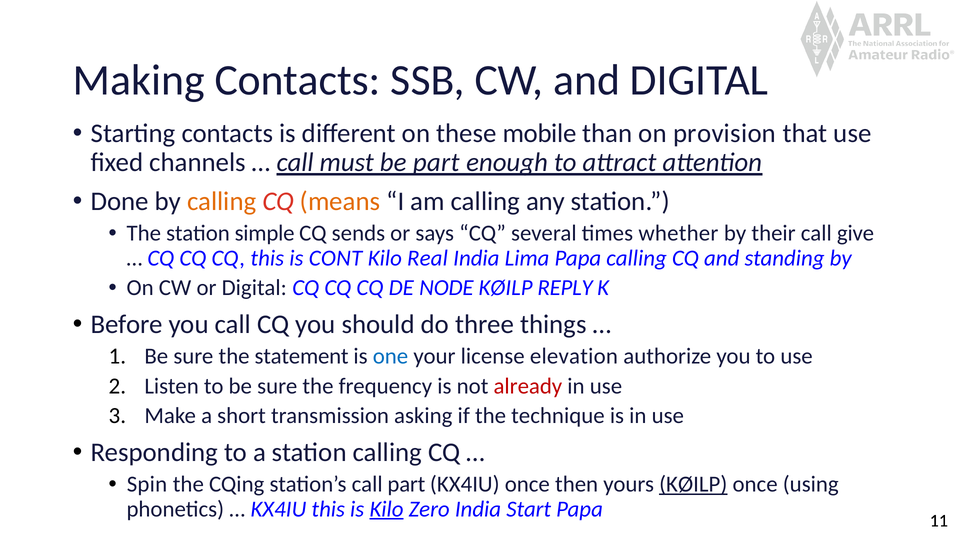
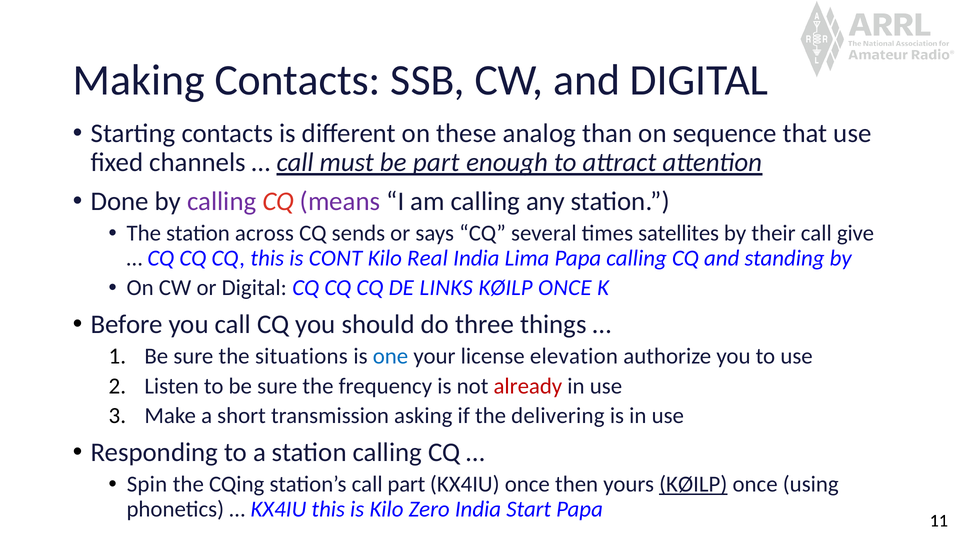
mobile: mobile -> analog (539, 134)
provision: provision -> sequence (725, 134)
calling colour: orange -> purple (222, 202)
means colour: orange -> purple (340, 202)
simple: simple -> across (264, 233)
whether: whether -> satellites (679, 233)
NODE: NODE -> LINKS (446, 288)
REPLY: REPLY -> ONCE (565, 288)
statement: statement -> situations (301, 356)
technique: technique -> delivering (558, 416)
Kilo underline: present -> none (387, 509)
